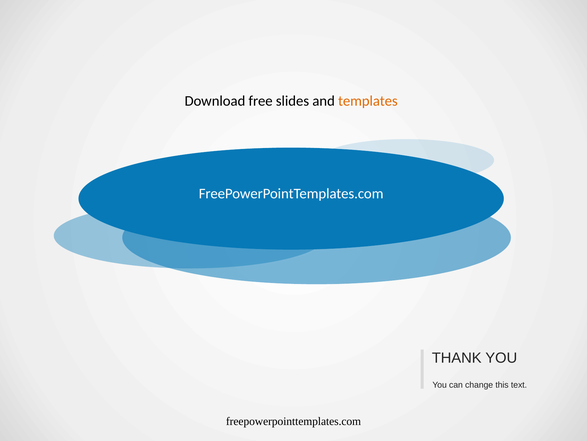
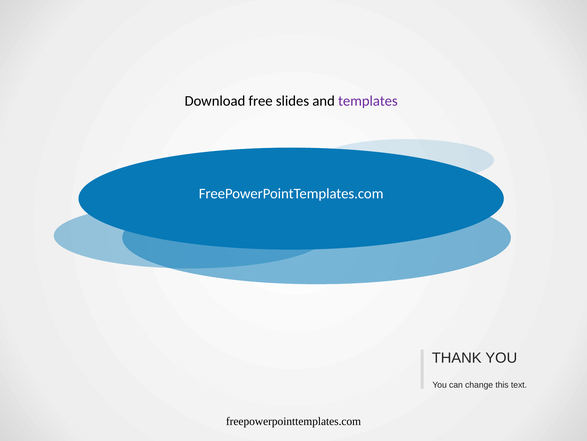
templates colour: orange -> purple (368, 101)
